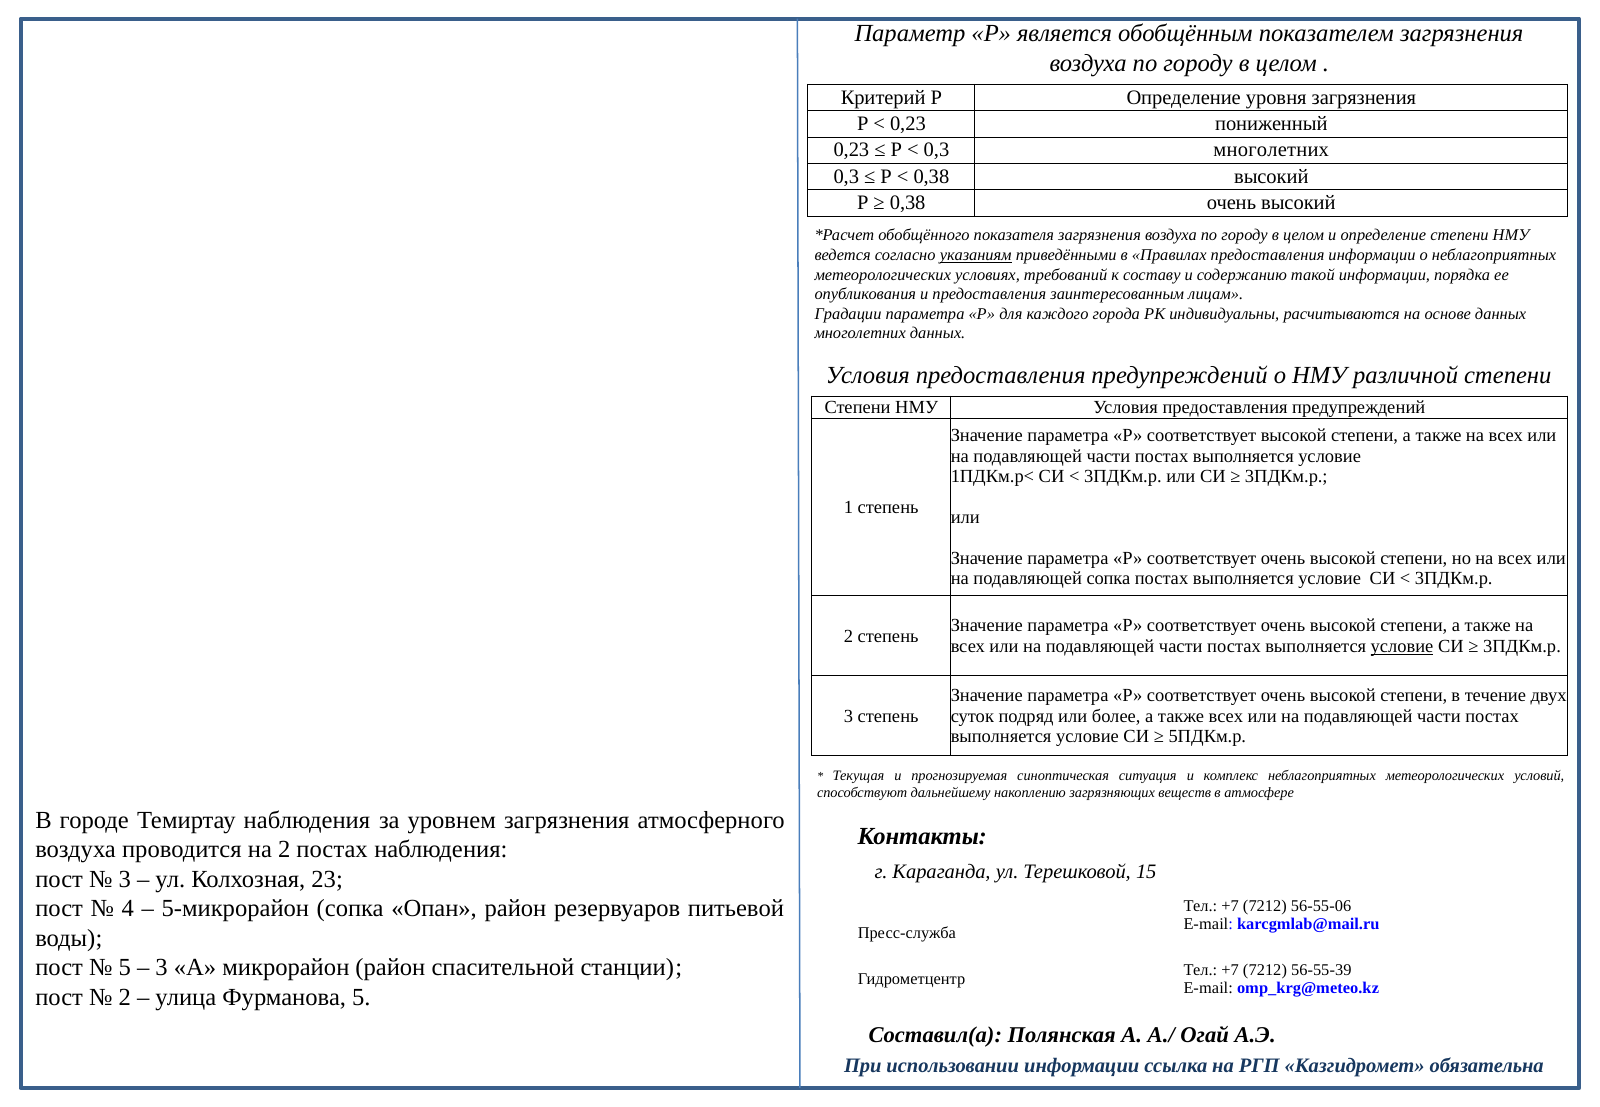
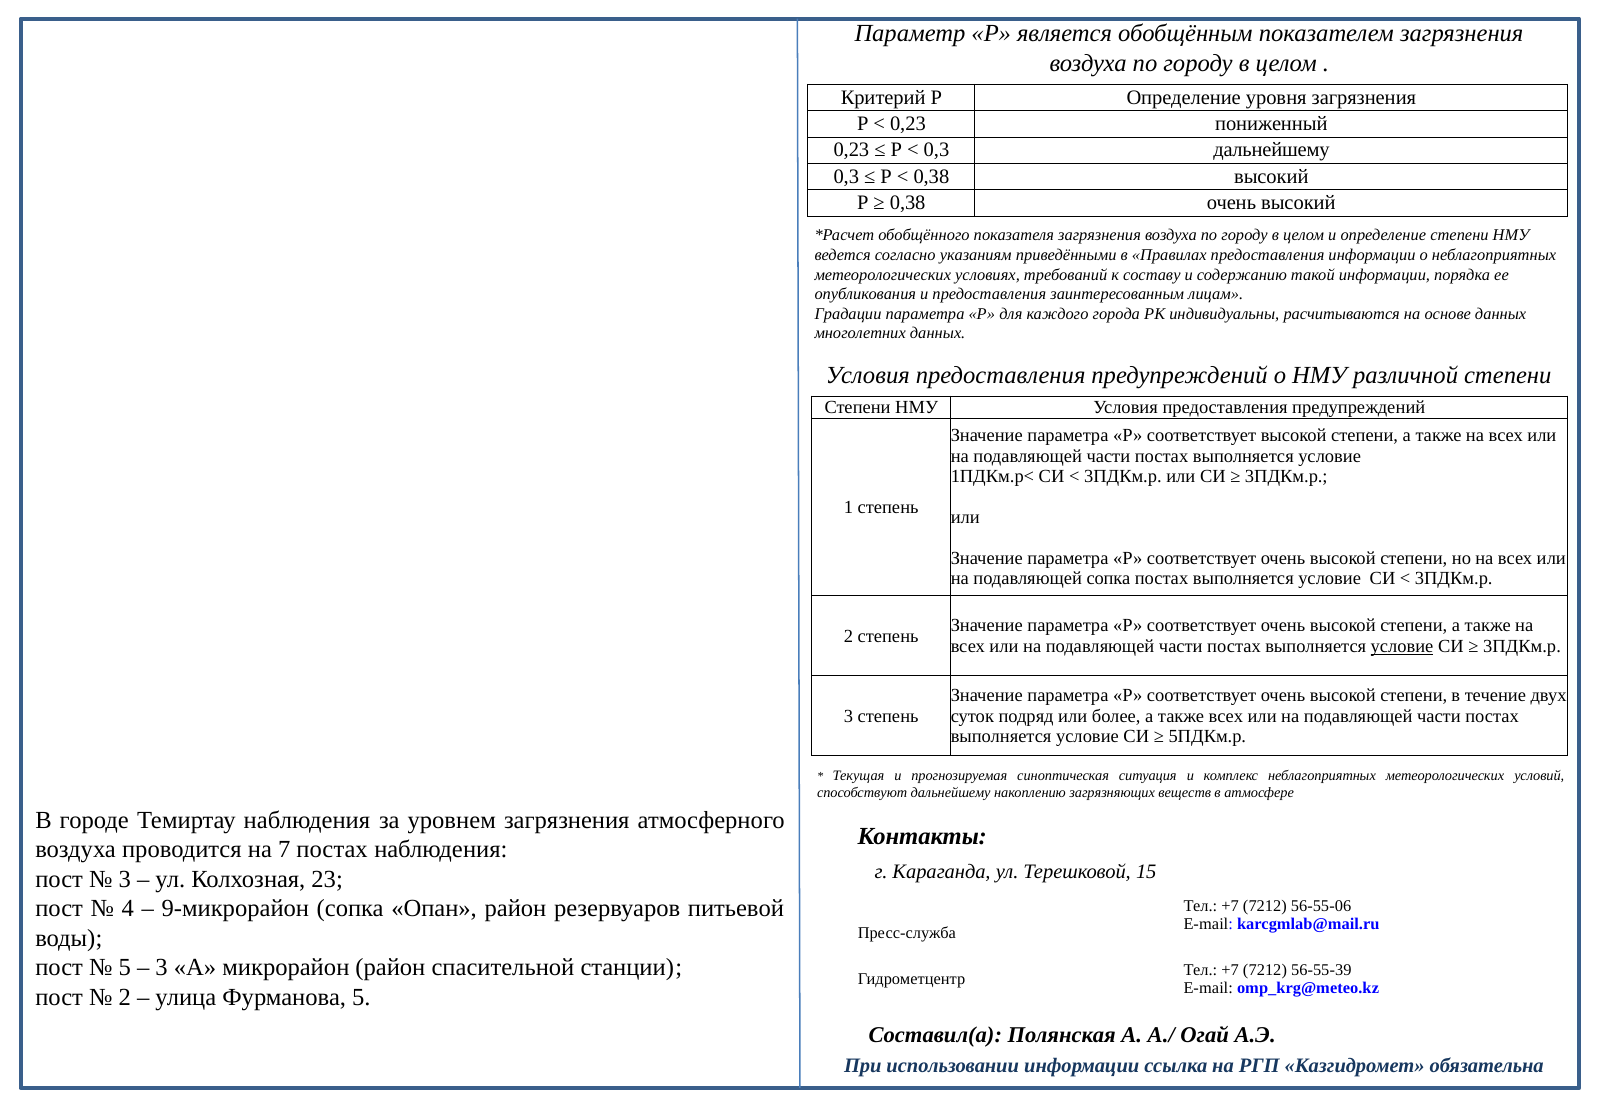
0,3 многолетних: многолетних -> дальнейшему (1271, 150)
указаниям underline: present -> none (976, 255)
на 2: 2 -> 7 (284, 850)
5-микрорайон: 5-микрорайон -> 9-микрорайон (235, 909)
